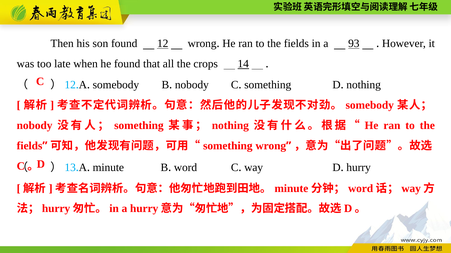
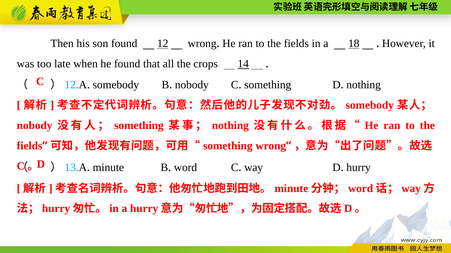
93: 93 -> 18 (354, 44)
